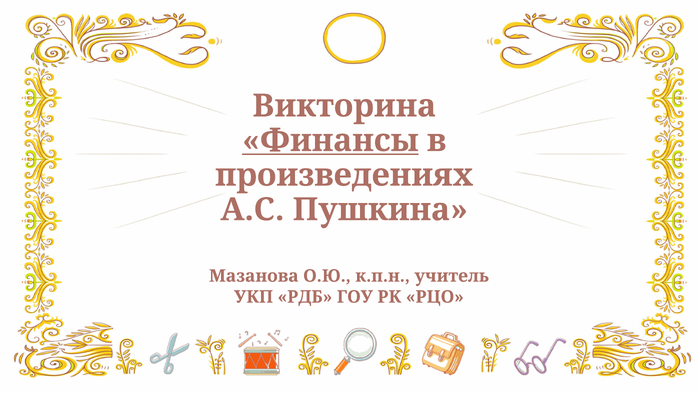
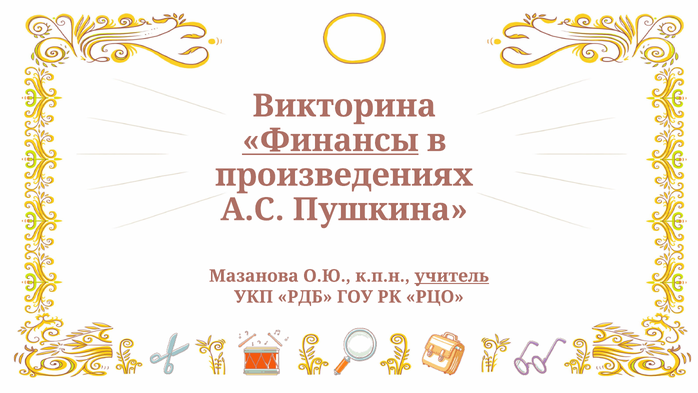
учитель underline: none -> present (452, 276)
